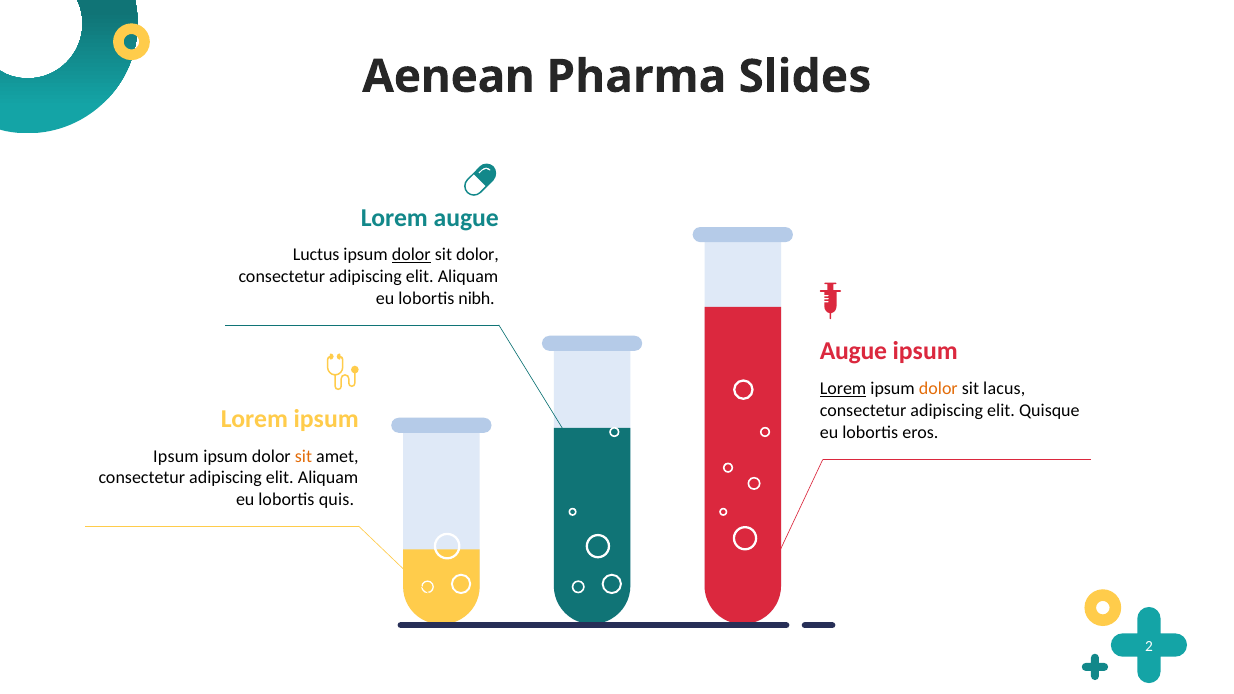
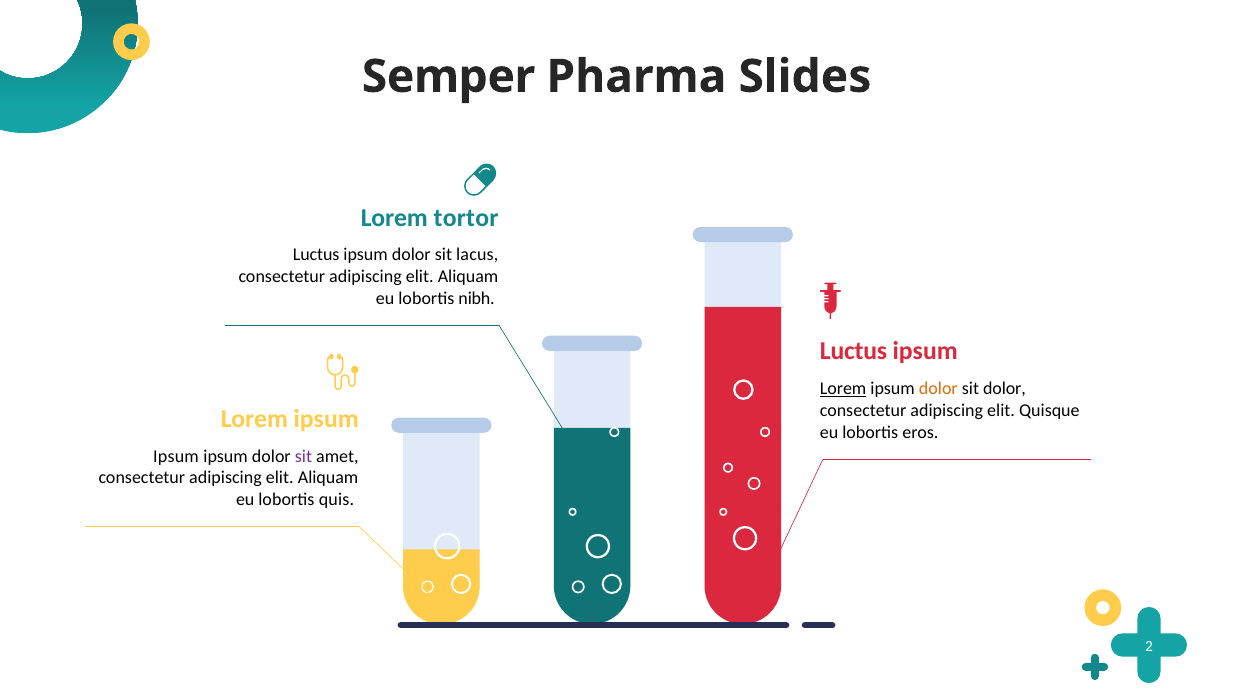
Aenean: Aenean -> Semper (448, 77)
Lorem augue: augue -> tortor (466, 218)
dolor underline: present -> none (411, 255)
sit dolor: dolor -> lacus (477, 255)
Augue: Augue -> Luctus (853, 352)
sit lacus: lacus -> dolor (1004, 389)
sit colour: orange -> purple (303, 456)
